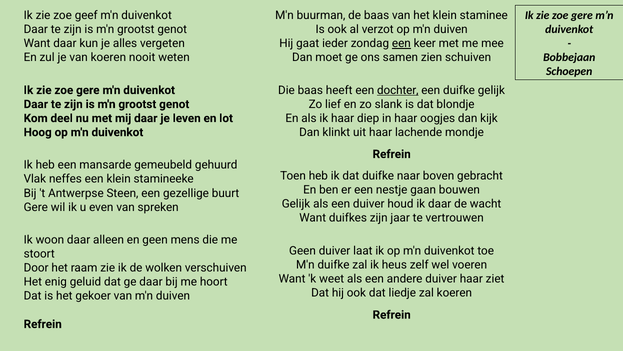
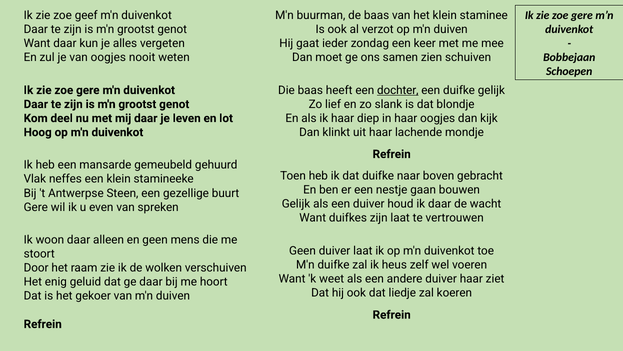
een underline: present -> none (401, 43)
van koeren: koeren -> oogjes (108, 57)
zijn jaar: jaar -> laat (400, 218)
